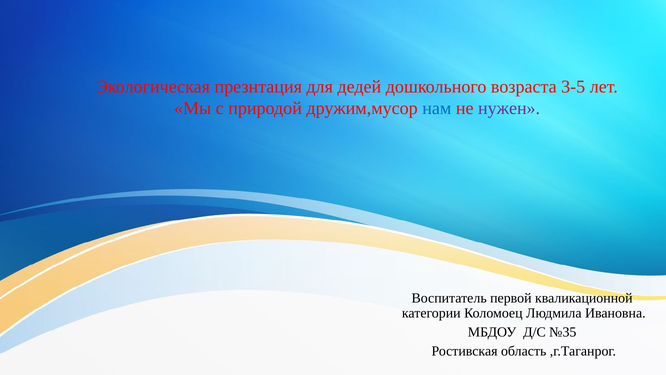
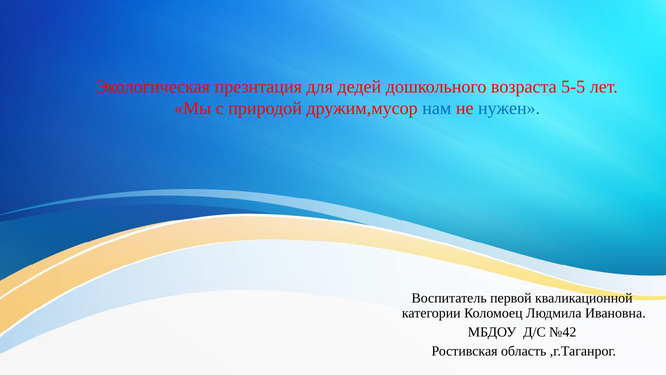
3-5: 3-5 -> 5-5 (573, 86)
нужен colour: purple -> blue (509, 108)
№35: №35 -> №42 (563, 332)
